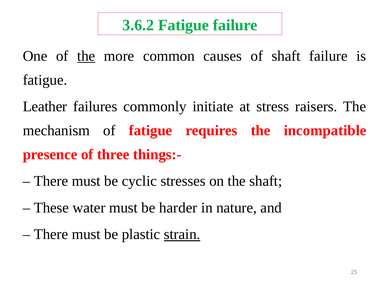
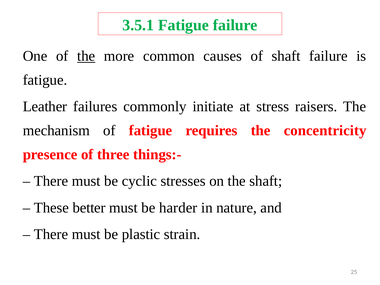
3.6.2: 3.6.2 -> 3.5.1 (138, 25)
incompatible: incompatible -> concentricity (325, 131)
water: water -> better (89, 208)
strain underline: present -> none (182, 234)
